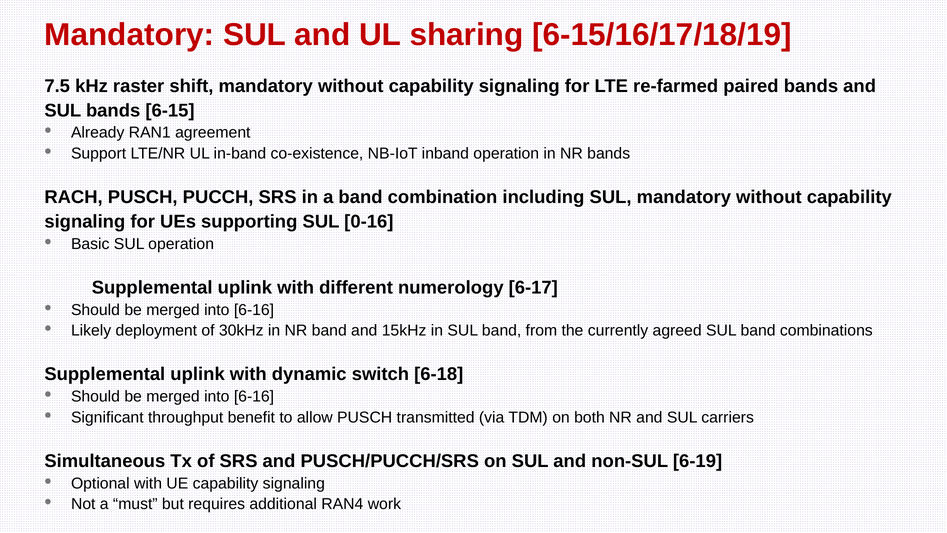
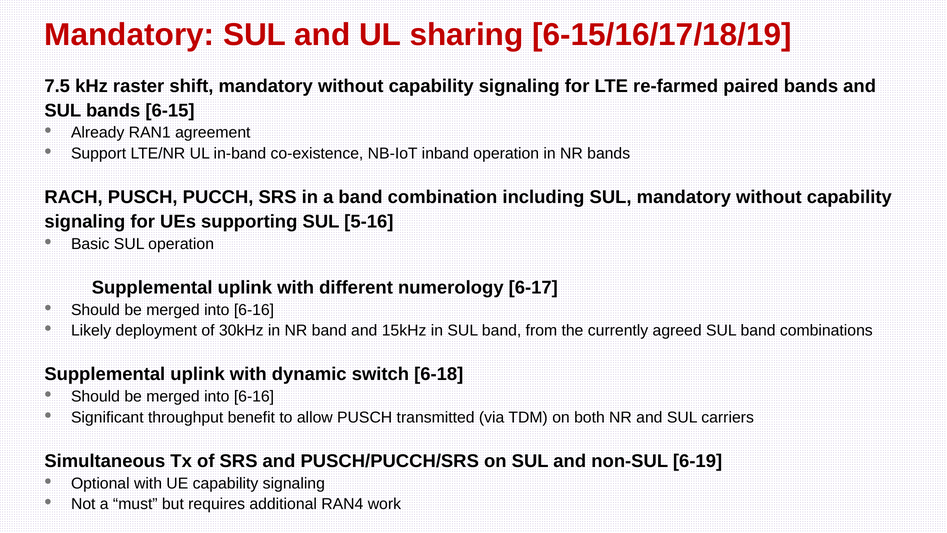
0-16: 0-16 -> 5-16 (369, 222)
